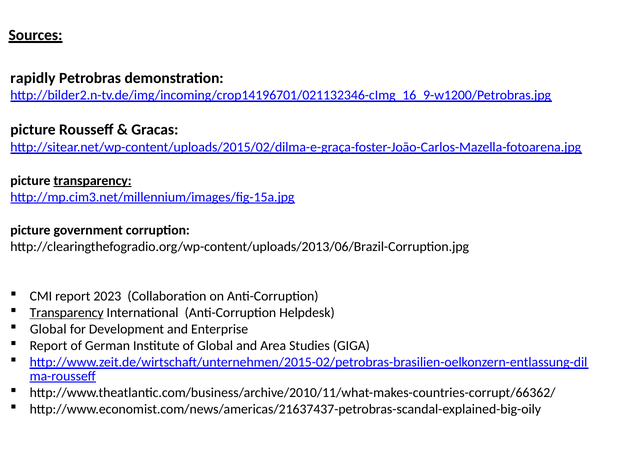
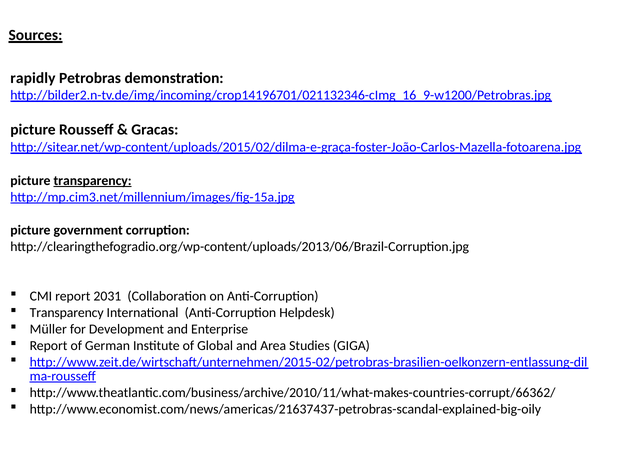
2023: 2023 -> 2031 (107, 296)
Transparency underline: present -> none (67, 313)
Global: Global -> Müller (48, 329)
